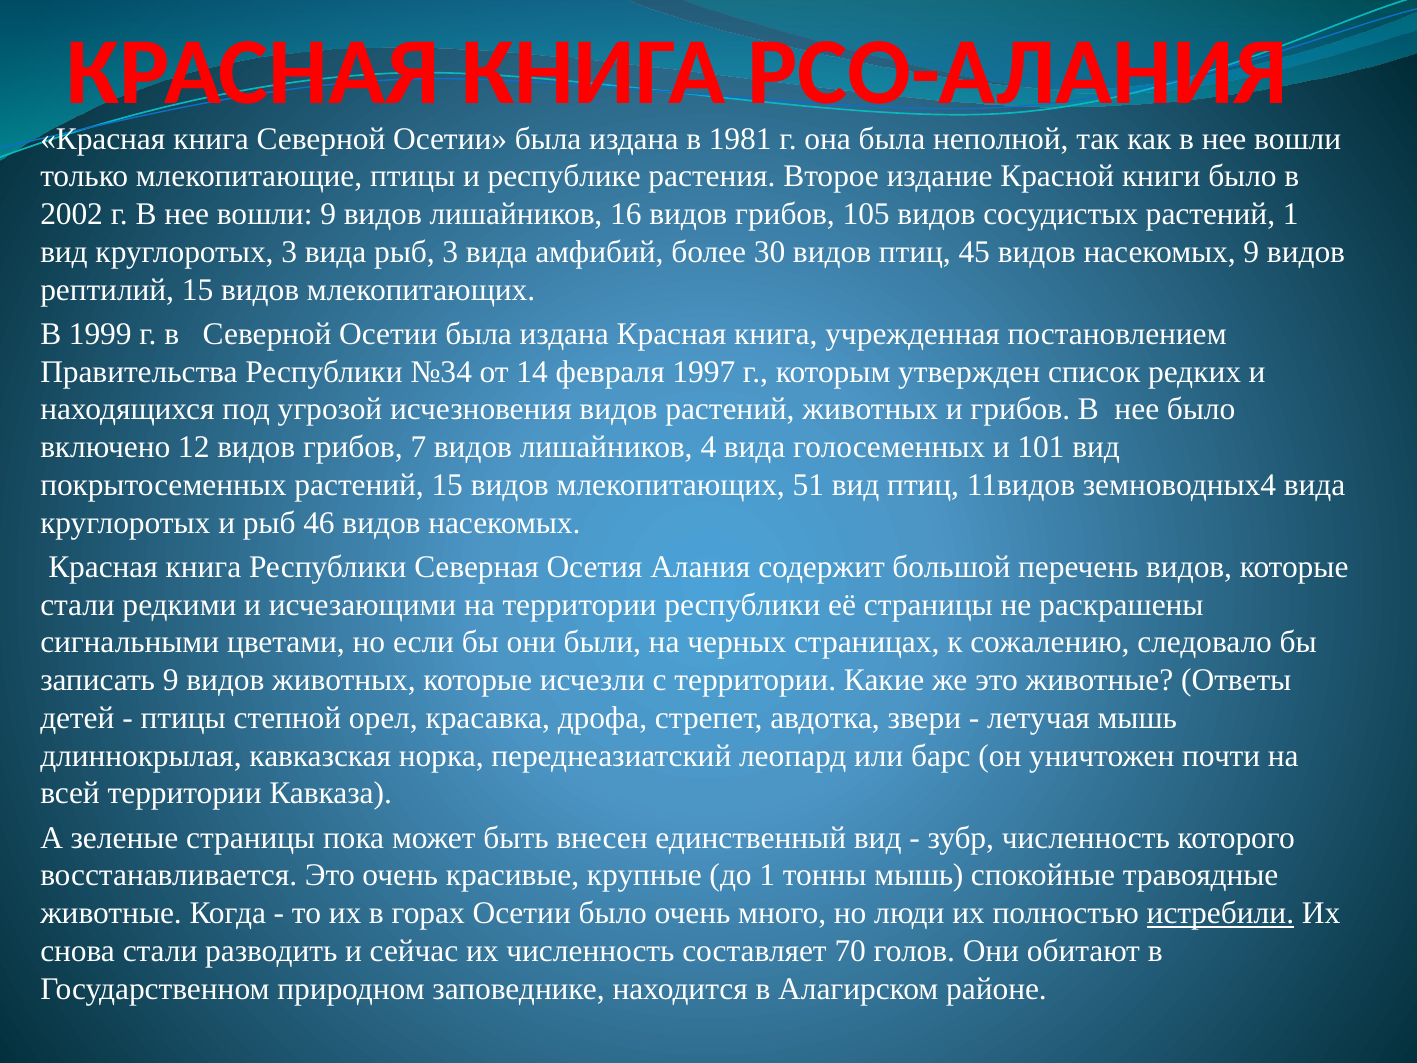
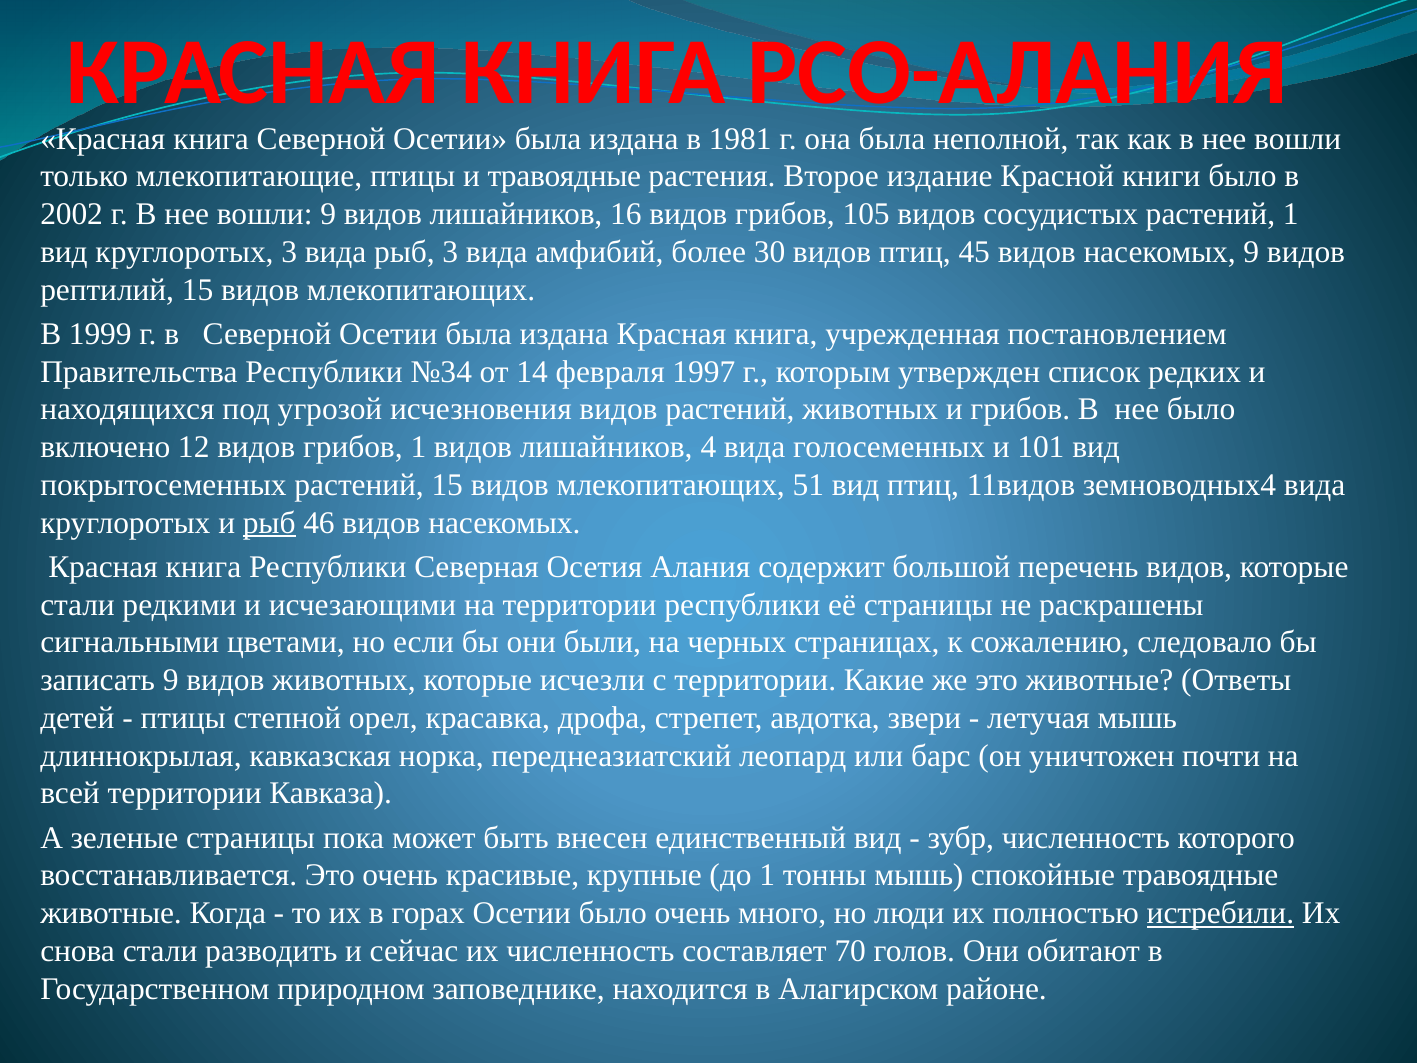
и республике: республике -> травоядные (564, 177)
грибов 7: 7 -> 1 (418, 447)
рыб underline: none -> present (269, 523)
